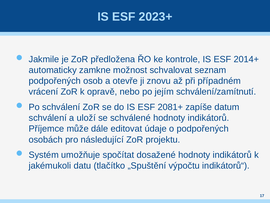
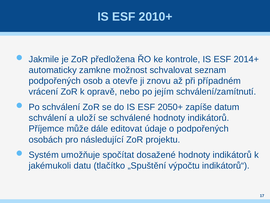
2023+: 2023+ -> 2010+ (156, 17)
2081+: 2081+ -> 2050+ (170, 107)
